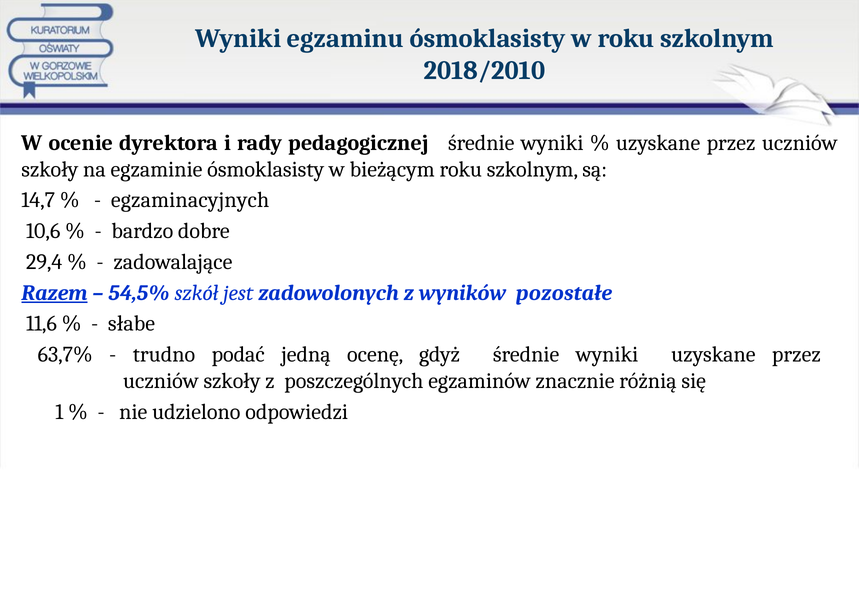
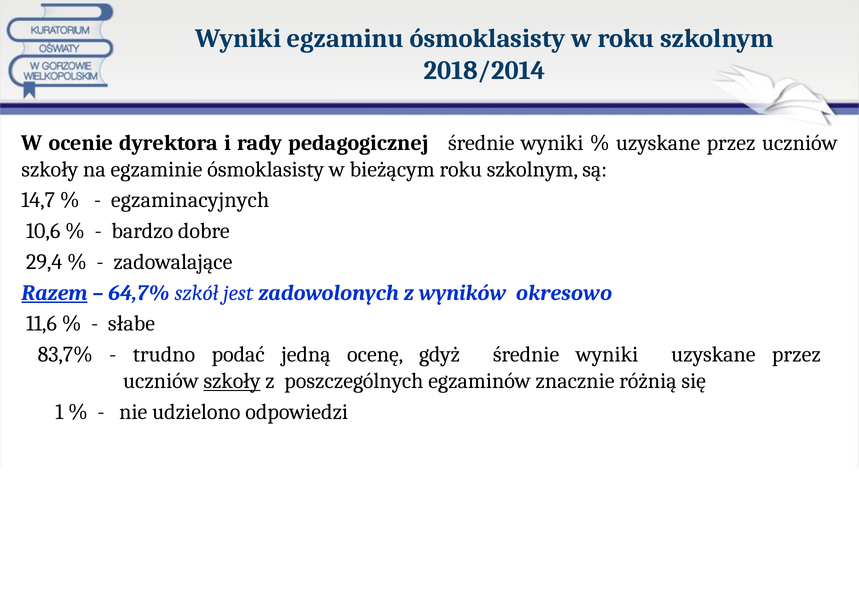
2018/2010: 2018/2010 -> 2018/2014 (485, 70)
54,5%: 54,5% -> 64,7% (139, 293)
pozostałe: pozostałe -> okresowo (564, 293)
63,7%: 63,7% -> 83,7% (65, 354)
szkoły underline: none -> present (232, 381)
